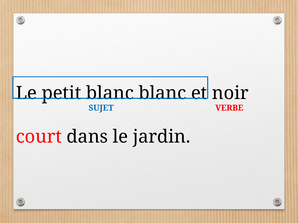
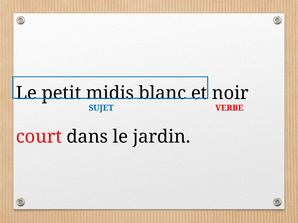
petit blanc: blanc -> midis (110, 93)
